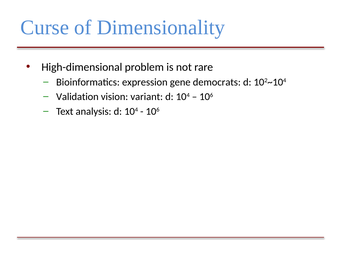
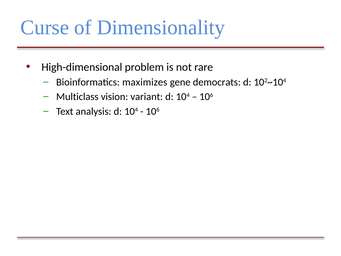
expression: expression -> maximizes (145, 82)
Validation: Validation -> Multiclass (77, 97)
